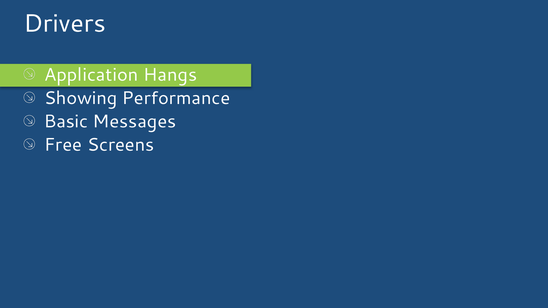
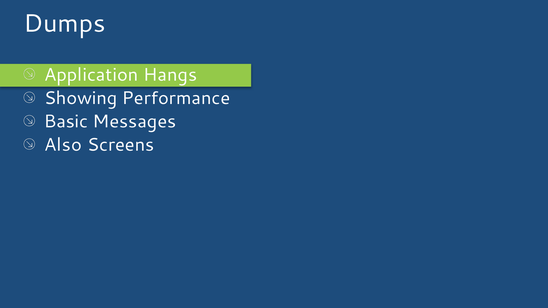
Drivers: Drivers -> Dumps (65, 24)
Free: Free -> Also (63, 145)
